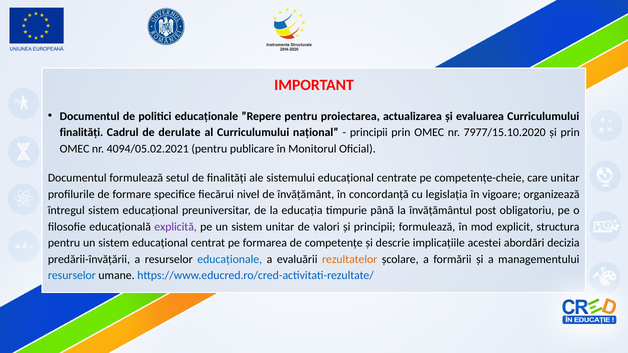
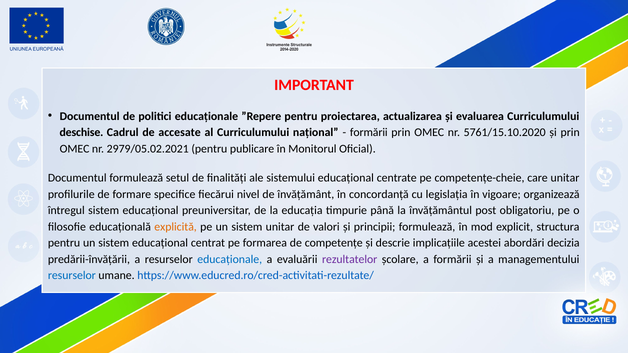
finalități: finalități -> deschise (81, 133)
derulate: derulate -> accesate (180, 133)
principii: principii -> formării (369, 133)
7977/15.10.2020: 7977/15.10.2020 -> 5761/15.10.2020 (505, 133)
4094/05.02.2021: 4094/05.02.2021 -> 2979/05.02.2021 (148, 149)
explicită colour: purple -> orange (176, 227)
rezultatelor colour: orange -> purple (350, 259)
